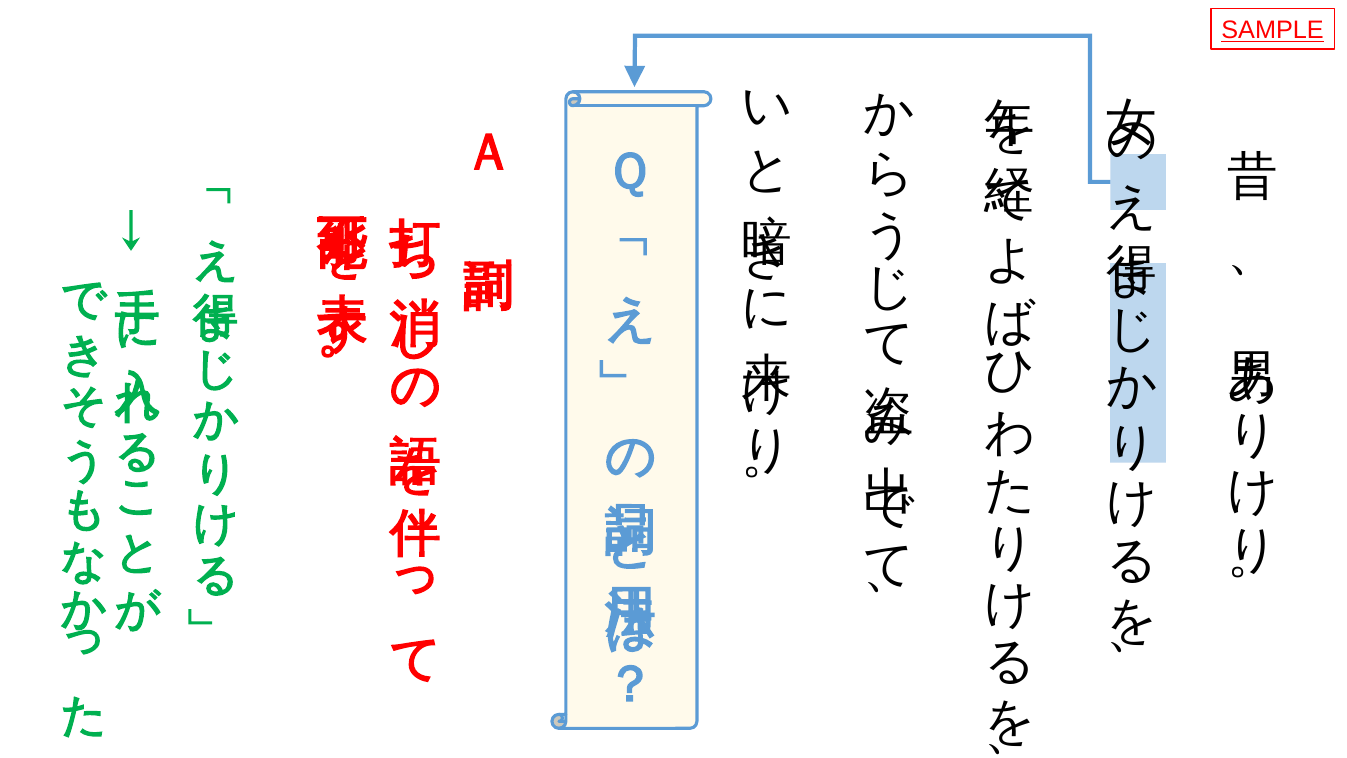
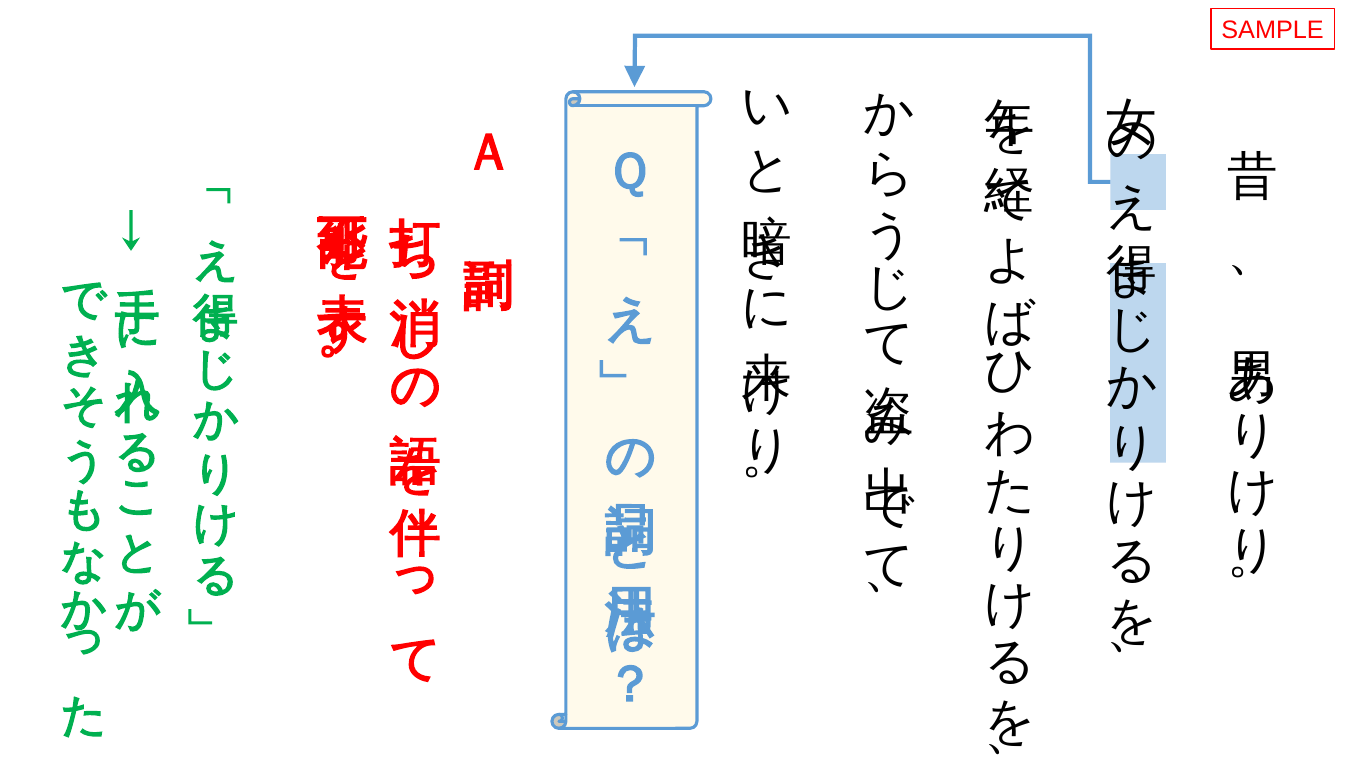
SAMPLE underline: present -> none (1273, 30)
